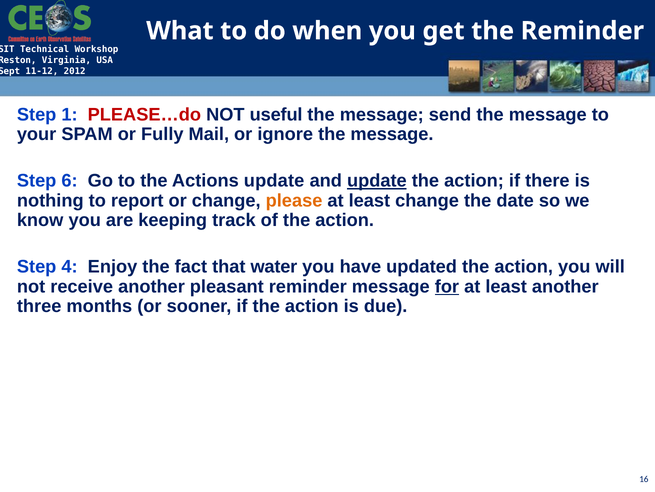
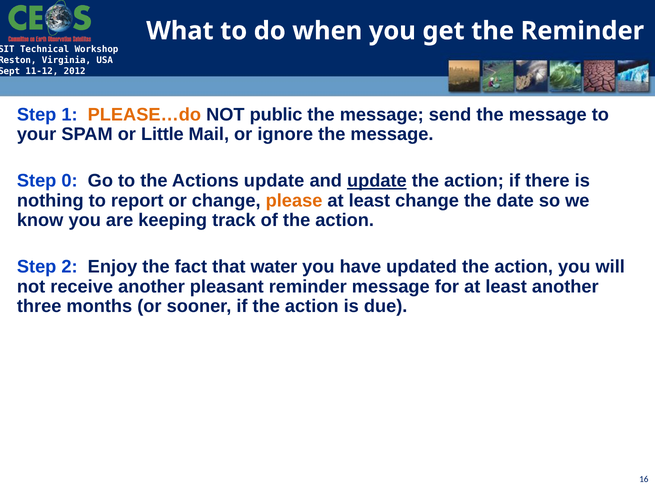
PLEASE…do colour: red -> orange (144, 114)
useful: useful -> public (276, 114)
Fully: Fully -> Little (162, 134)
6: 6 -> 0 (70, 181)
4: 4 -> 2 (70, 267)
for underline: present -> none (447, 286)
